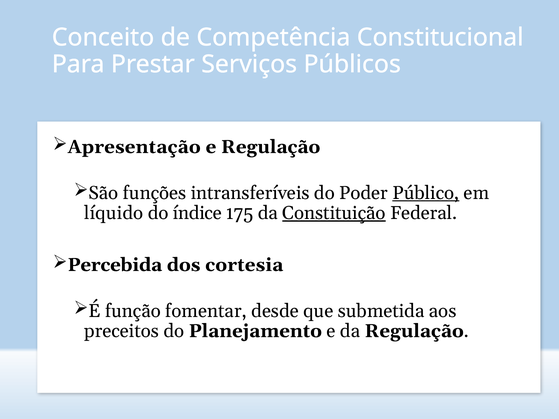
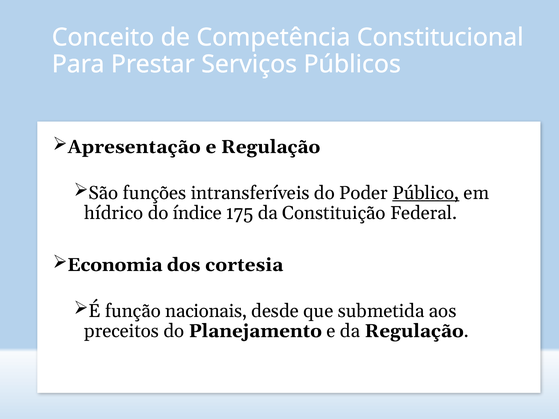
líquido: líquido -> hídrico (114, 213)
Constituição underline: present -> none (334, 213)
Percebida: Percebida -> Economia (115, 265)
fomentar: fomentar -> nacionais (206, 311)
